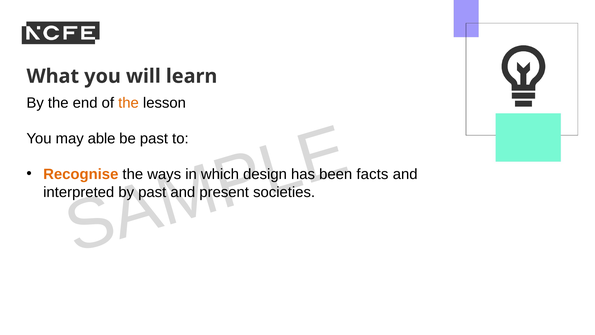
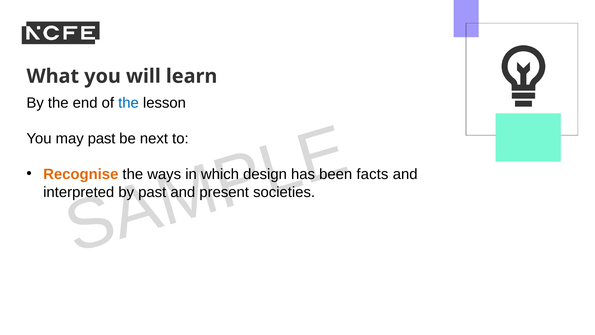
the colour: orange -> blue (128, 103)
may able: able -> past (102, 138)
be past: past -> next (154, 138)
